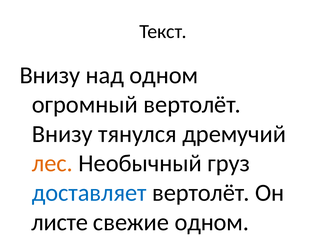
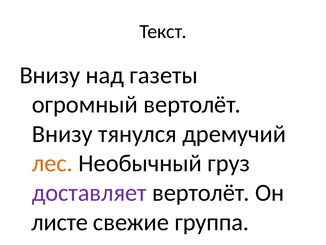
над одном: одном -> газеты (164, 75)
доставляет colour: blue -> purple (89, 192)
свежие одном: одном -> группа (212, 222)
